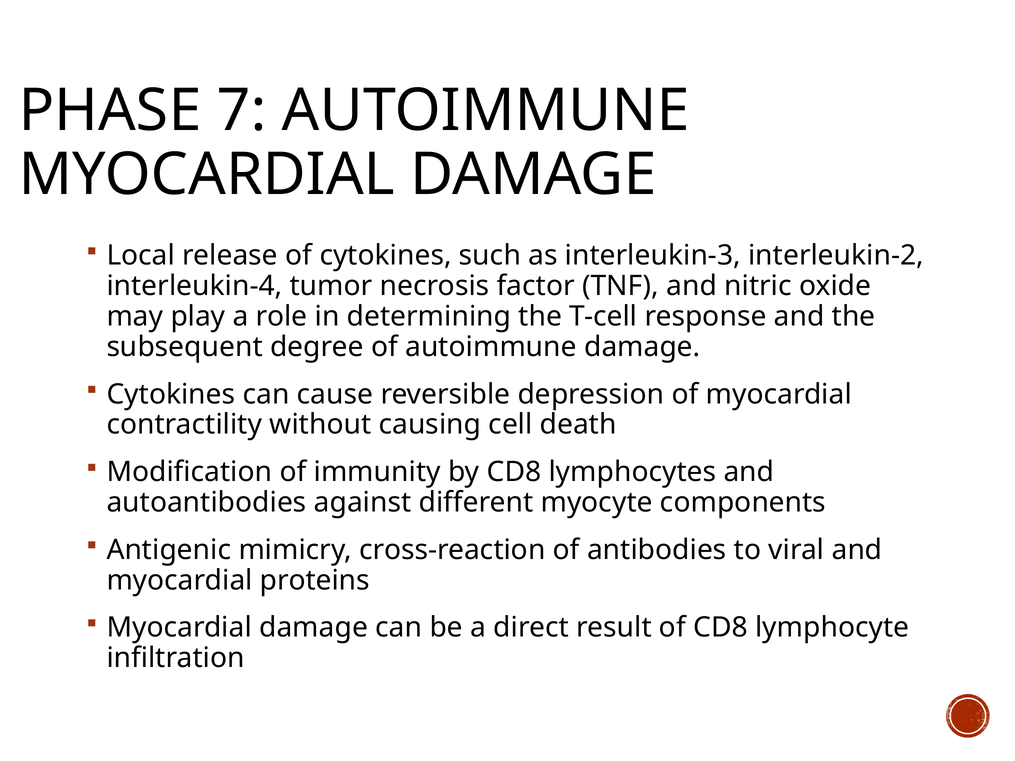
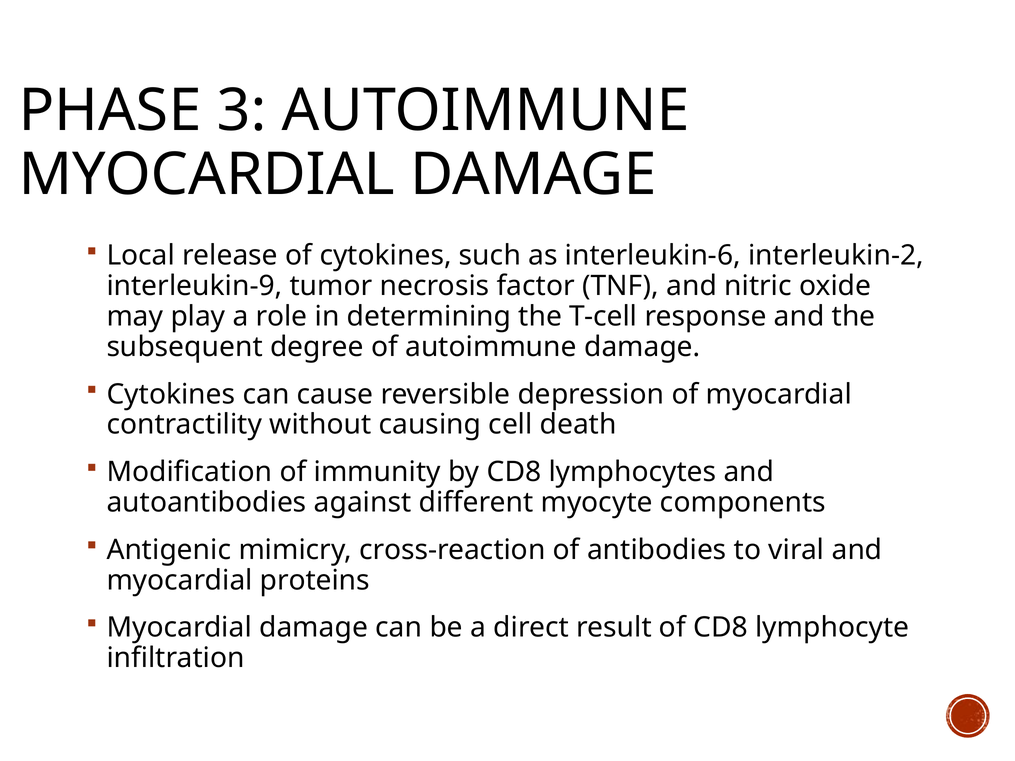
7: 7 -> 3 (242, 111)
interleukin-3: interleukin-3 -> interleukin-6 (653, 256)
interleukin-4: interleukin-4 -> interleukin-9 (194, 286)
